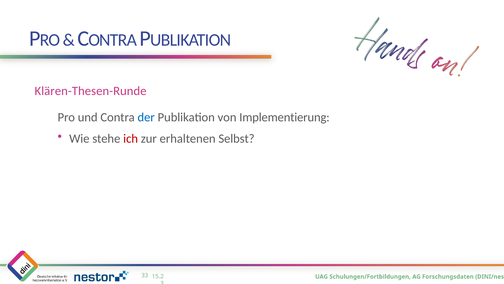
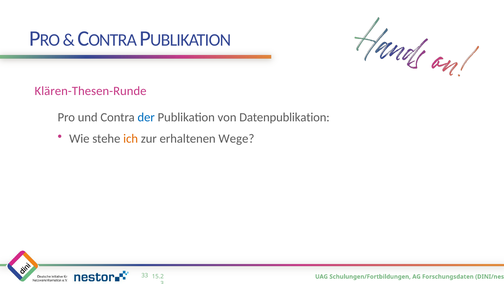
Implementierung: Implementierung -> Datenpublikation (284, 117)
ich colour: red -> orange (131, 138)
Selbst: Selbst -> Wege (236, 138)
